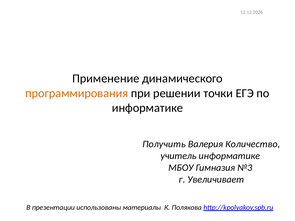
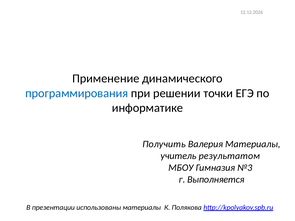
программирования colour: orange -> blue (77, 93)
Валерия Количество: Количество -> Материалы (253, 144)
учитель информатике: информатике -> результатом (229, 156)
Увеличивает: Увеличивает -> Выполняется (216, 180)
